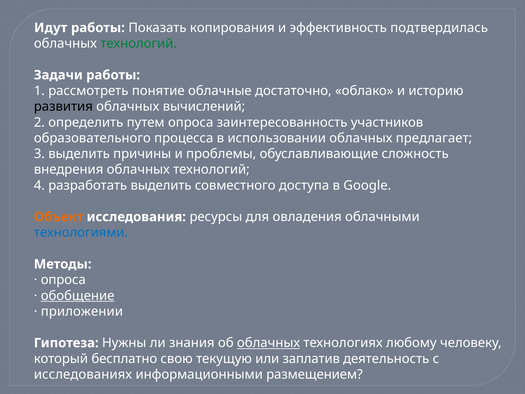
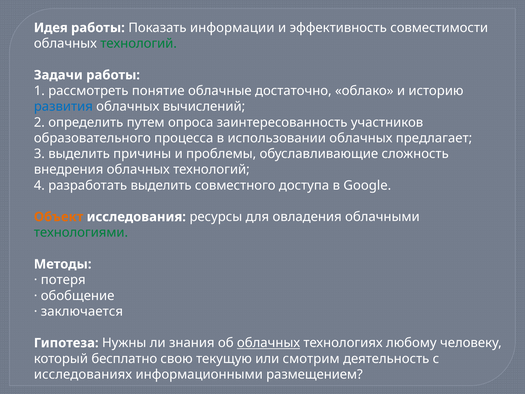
Идут: Идут -> Идея (51, 28)
копирования: копирования -> информации (232, 28)
подтвердилась: подтвердилась -> совместимости (439, 28)
развития colour: black -> blue (63, 107)
технологиями colour: blue -> green (81, 233)
опроса: опроса -> потеря (63, 280)
обобщение underline: present -> none (78, 296)
приложении: приложении -> заключается (82, 311)
заплатив: заплатив -> смотрим (311, 359)
